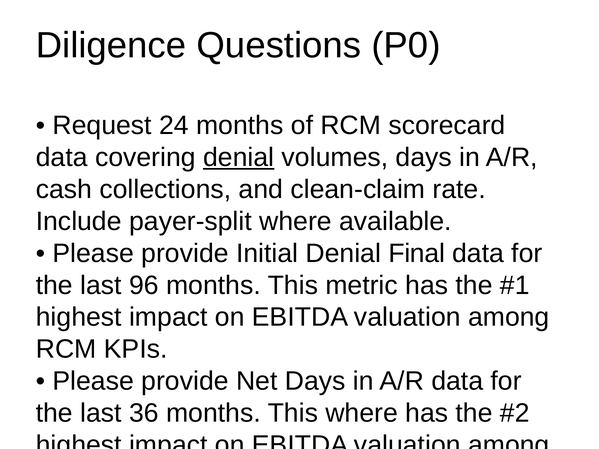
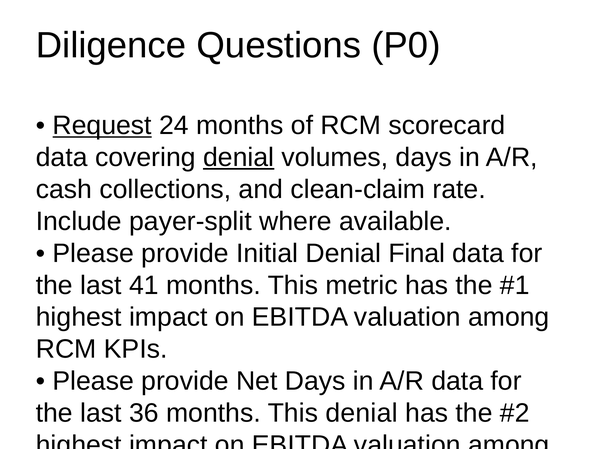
Request underline: none -> present (102, 126)
96: 96 -> 41 (144, 285)
This where: where -> denial (362, 413)
